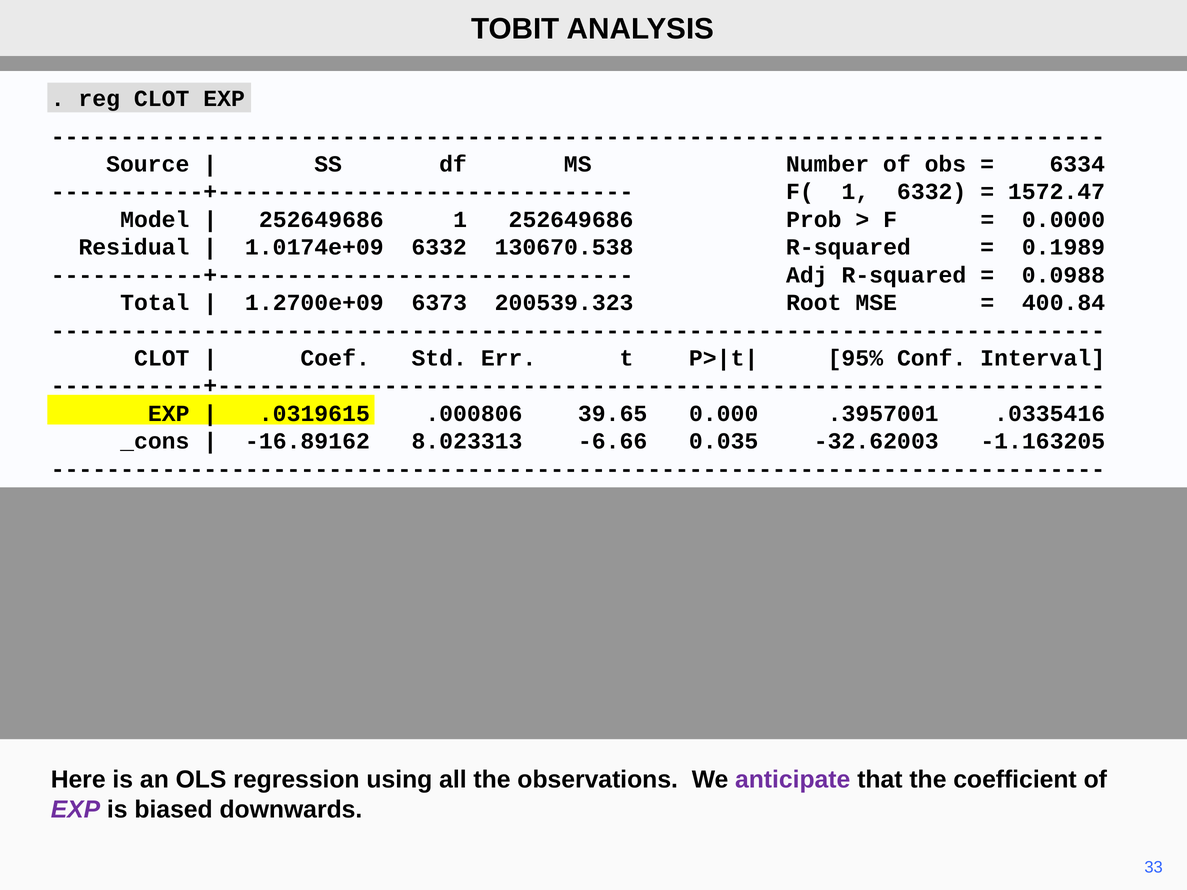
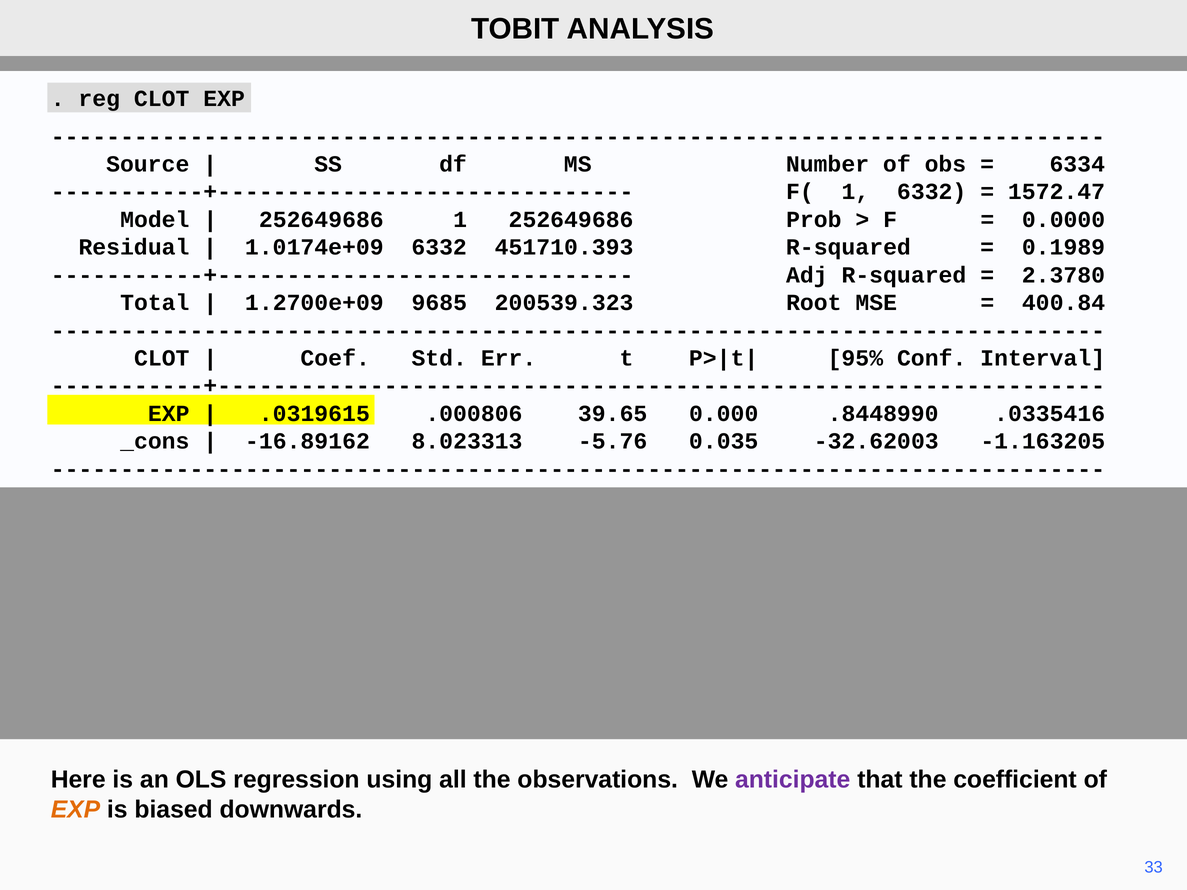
130670.538: 130670.538 -> 451710.393 (564, 247)
0.0988: 0.0988 -> 2.3780 (1063, 275)
6373: 6373 -> 9685 (439, 303)
.3957001: .3957001 -> .8448990 (883, 414)
-6.66: -6.66 -> -5.76 (613, 441)
EXP colour: purple -> orange (75, 810)
